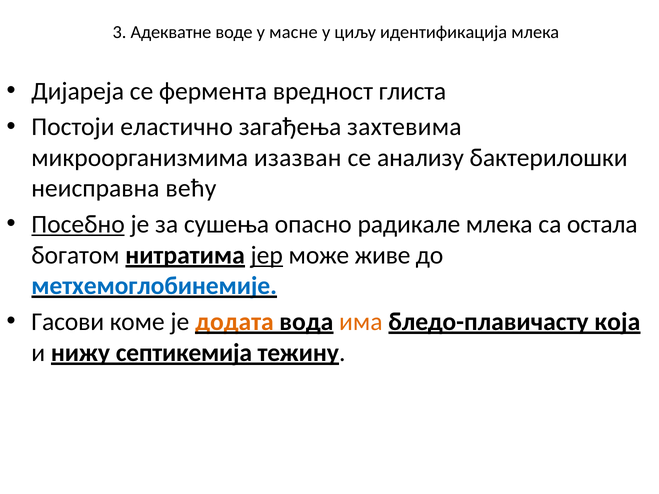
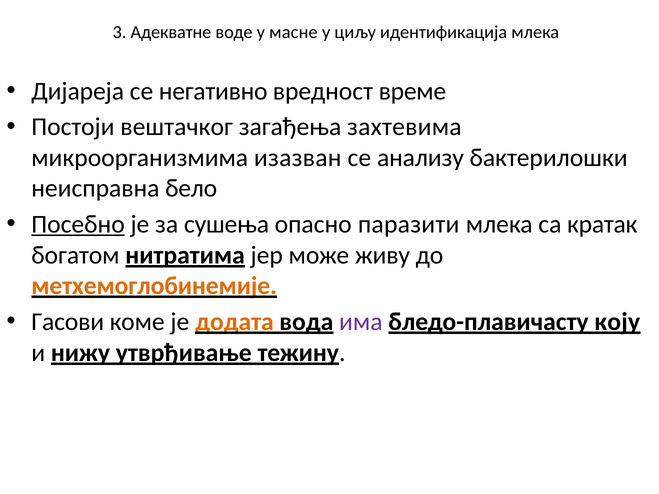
фермента: фермента -> негативно (213, 91)
глиста: глиста -> време (412, 91)
еластично: еластично -> вештачког (177, 127)
већу: већу -> бело (191, 189)
радикале: радикале -> паразити (409, 225)
остала: остала -> кратак (602, 225)
јер underline: present -> none (267, 255)
живе: живе -> живу (383, 255)
метхемоглобинемије colour: blue -> orange (154, 286)
има colour: orange -> purple (361, 322)
која: која -> коју (617, 322)
септикемија: септикемија -> утврђивање (184, 353)
